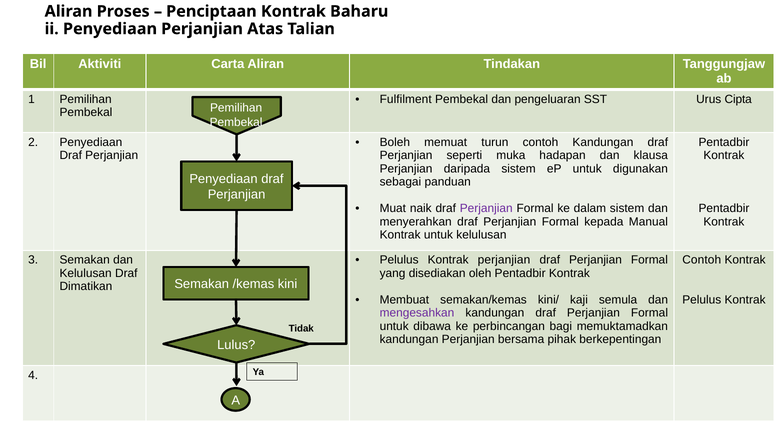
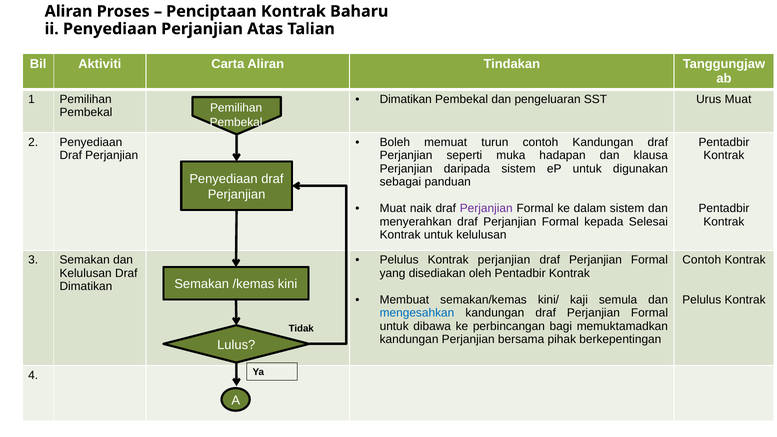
Fulfilment: Fulfilment -> Dimatikan (406, 99)
Urus Cipta: Cipta -> Muat (738, 99)
Manual: Manual -> Selesai (648, 222)
mengesahkan colour: purple -> blue (417, 313)
